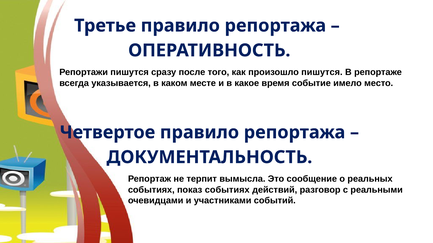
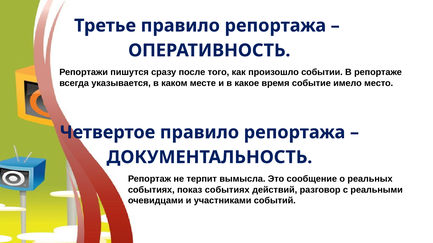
произошло пишутся: пишутся -> событии (322, 72)
